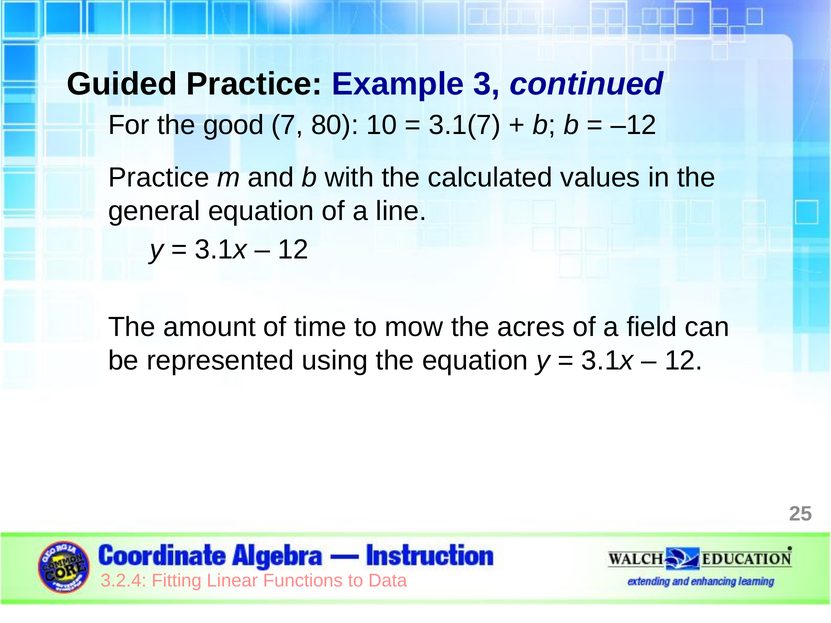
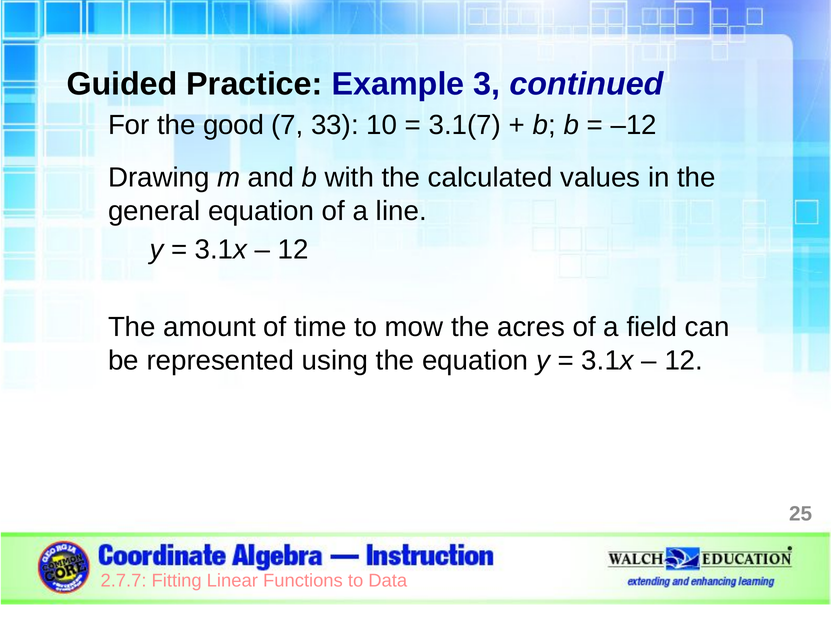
80: 80 -> 33 (335, 125)
Practice: Practice -> Drawing (159, 178)
3.2.4: 3.2.4 -> 2.7.7 (124, 581)
